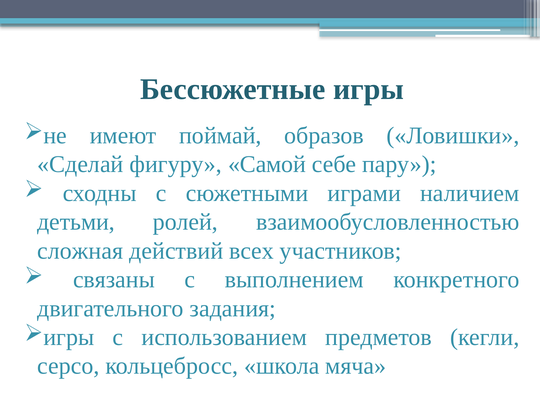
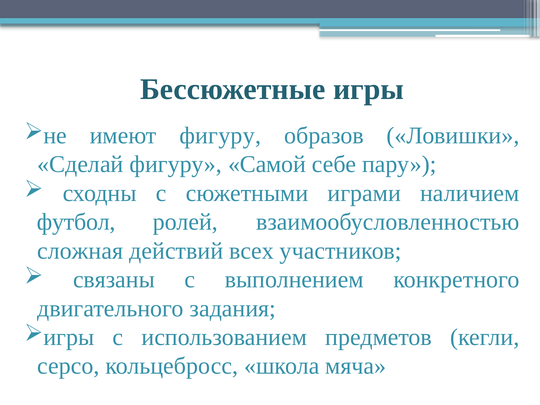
имеют поймай: поймай -> фигуру (220, 136)
детьми: детьми -> футбол (76, 222)
